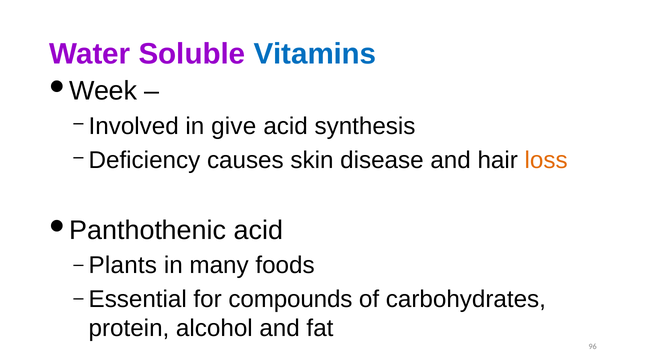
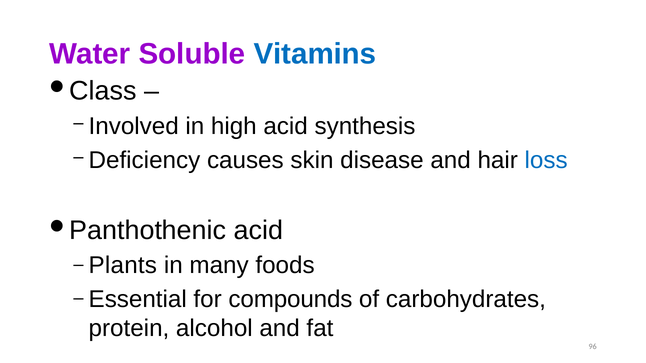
Week: Week -> Class (103, 91)
give: give -> high (234, 126)
loss colour: orange -> blue (546, 160)
